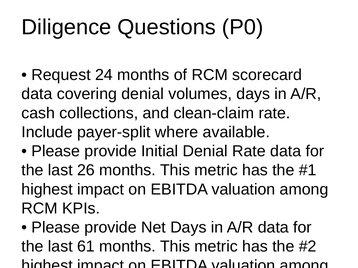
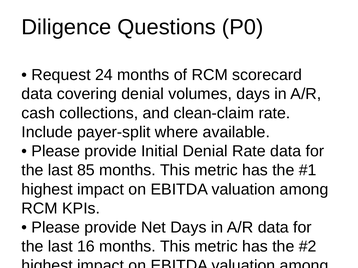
26: 26 -> 85 (86, 171)
61: 61 -> 16 (86, 247)
